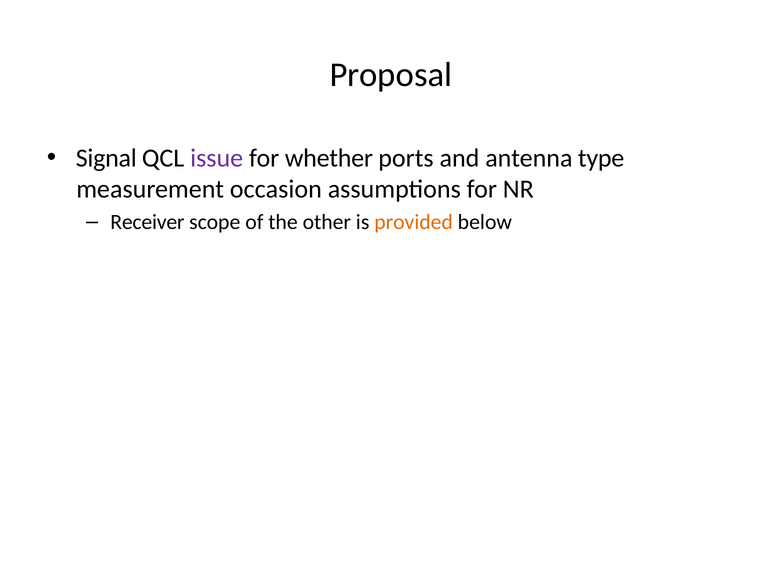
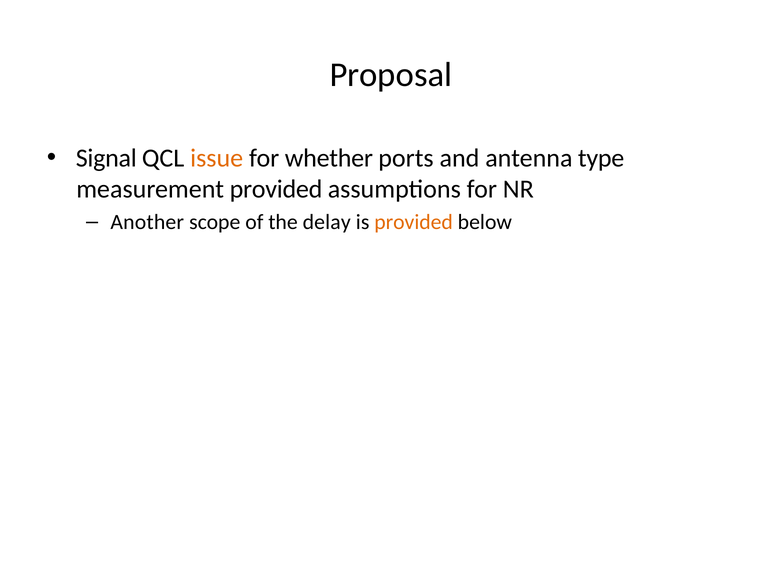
issue colour: purple -> orange (217, 158)
measurement occasion: occasion -> provided (276, 190)
Receiver: Receiver -> Another (147, 222)
other: other -> delay (327, 222)
